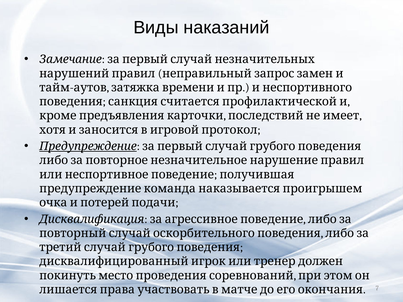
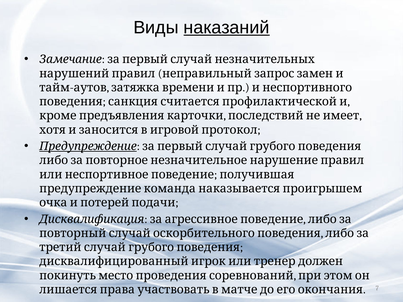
наказаний underline: none -> present (227, 28)
